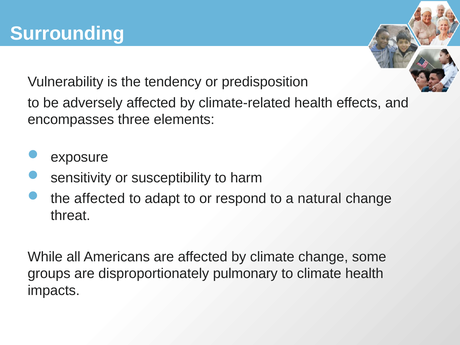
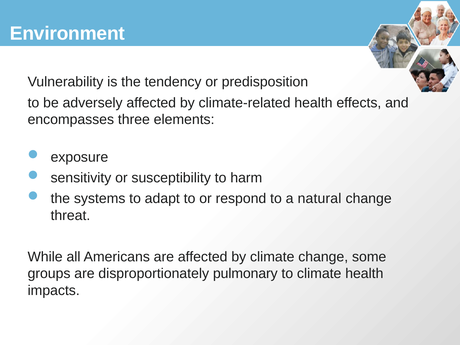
Surrounding: Surrounding -> Environment (67, 34)
the affected: affected -> systems (100, 199)
